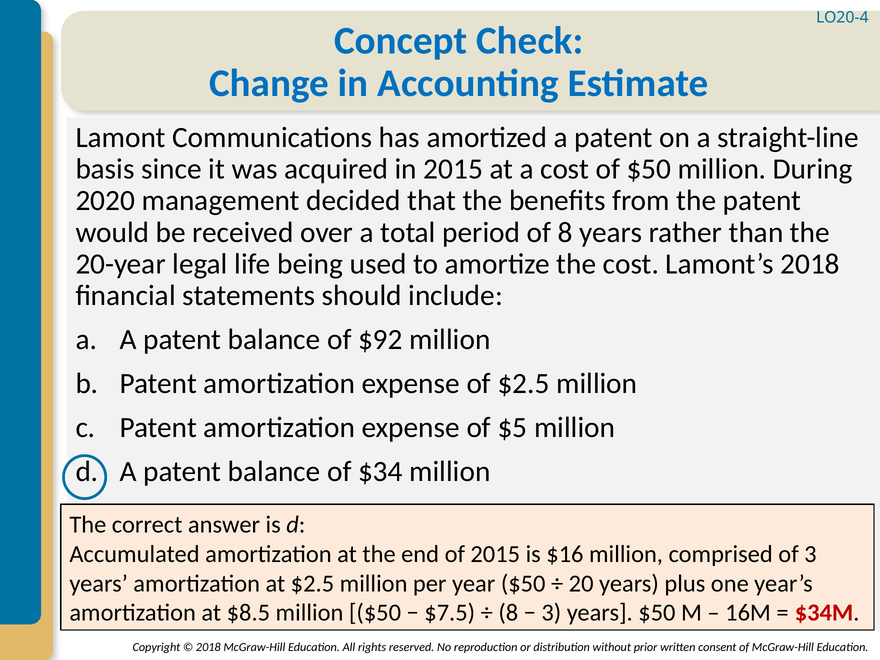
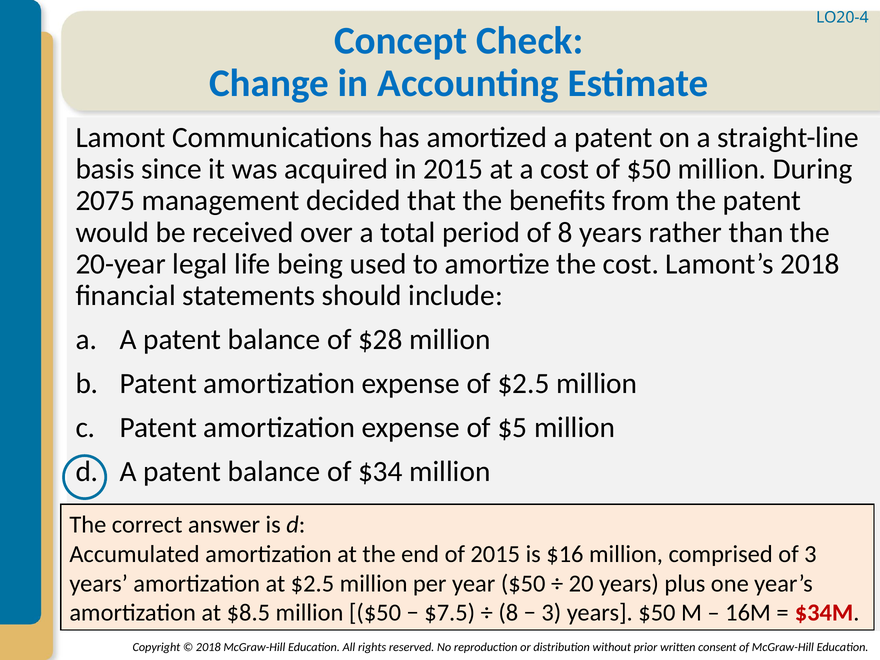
2020: 2020 -> 2075 (105, 201)
$92: $92 -> $28 (380, 340)
